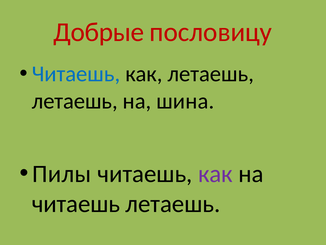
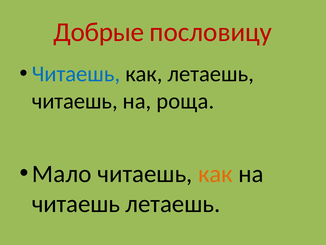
летаешь: летаешь -> читаешь (75, 101)
шина: шина -> роща (185, 101)
Пилы: Пилы -> Мало (62, 174)
как colour: purple -> orange (215, 174)
